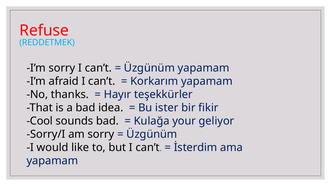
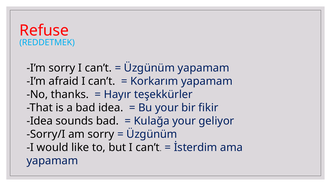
Bu ister: ister -> your (167, 108)
Cool: Cool -> Idea (40, 121)
